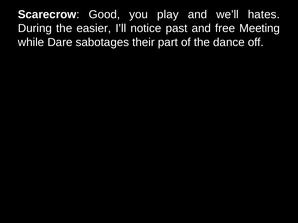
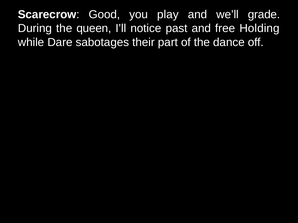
hates: hates -> grade (264, 14)
easier: easier -> queen (94, 28)
Meeting: Meeting -> Holding (260, 28)
